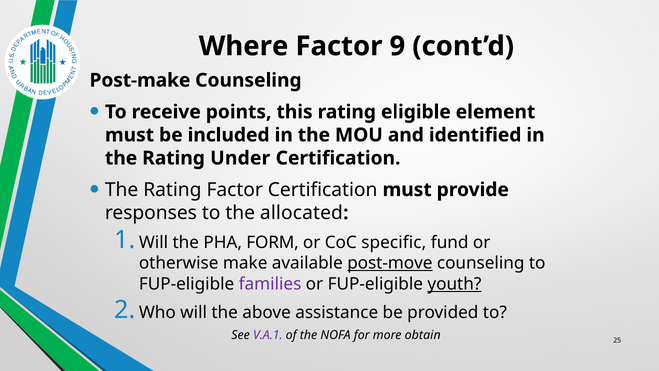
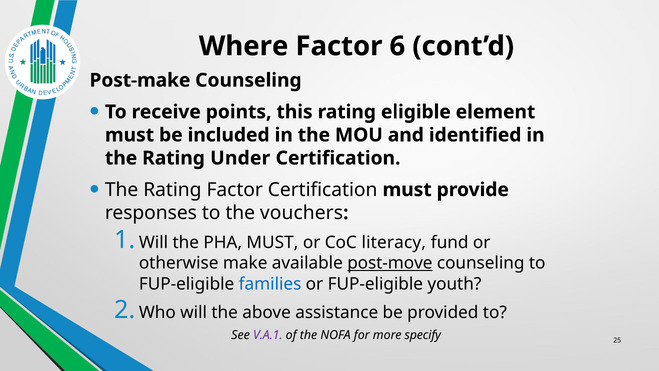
9: 9 -> 6 (397, 46)
allocated: allocated -> vouchers (301, 213)
PHA FORM: FORM -> MUST (272, 242)
specific: specific -> literacy (394, 242)
families colour: purple -> blue (270, 284)
youth underline: present -> none (454, 284)
obtain: obtain -> specify (423, 335)
